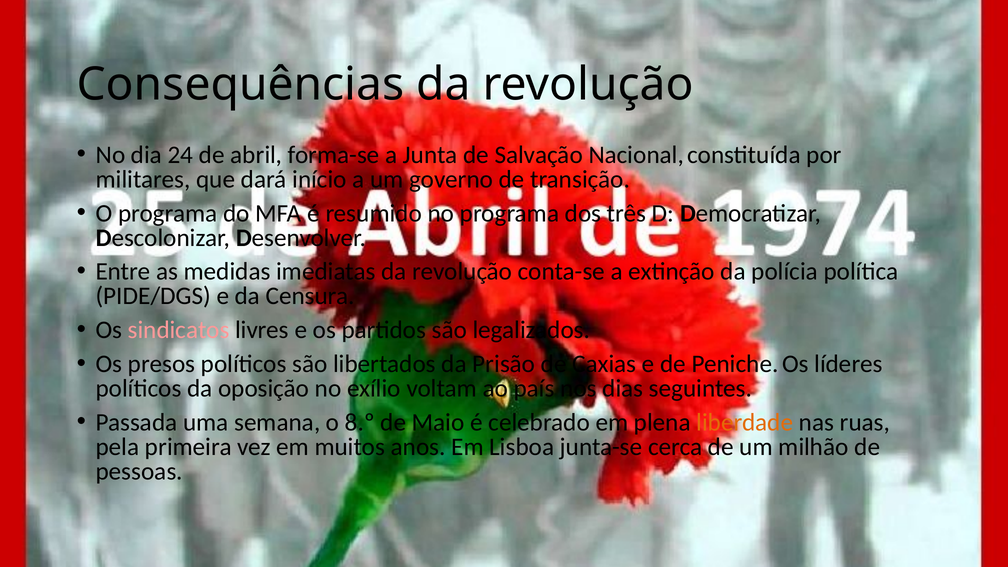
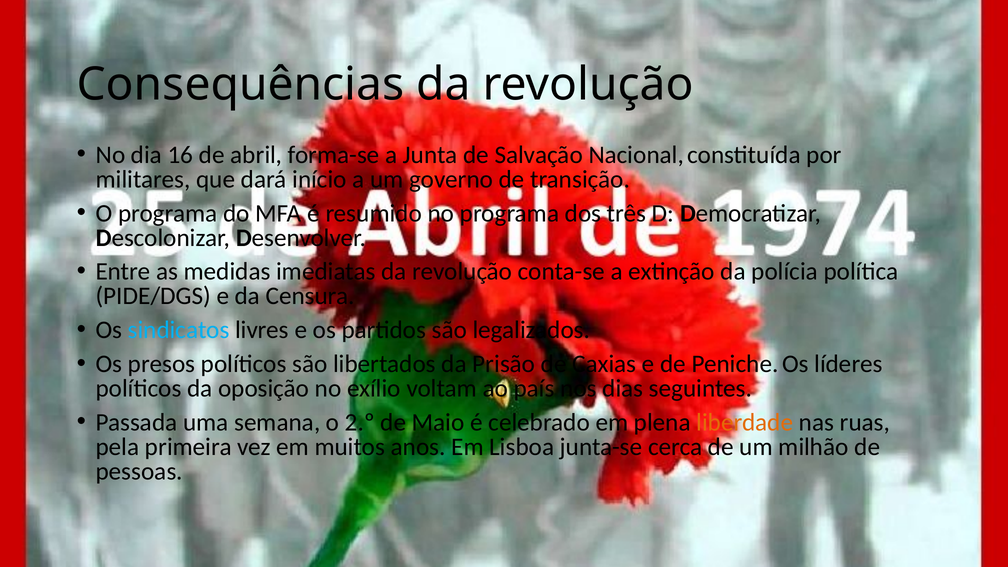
24: 24 -> 16 (180, 155)
sindicatos colour: pink -> light blue (179, 330)
8.º: 8.º -> 2.º (360, 422)
